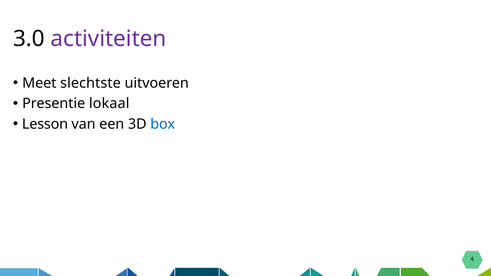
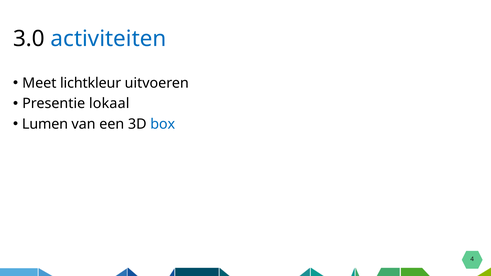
activiteiten colour: purple -> blue (109, 39)
slechtste: slechtste -> lichtkleur (91, 83)
Lesson: Lesson -> Lumen (45, 124)
